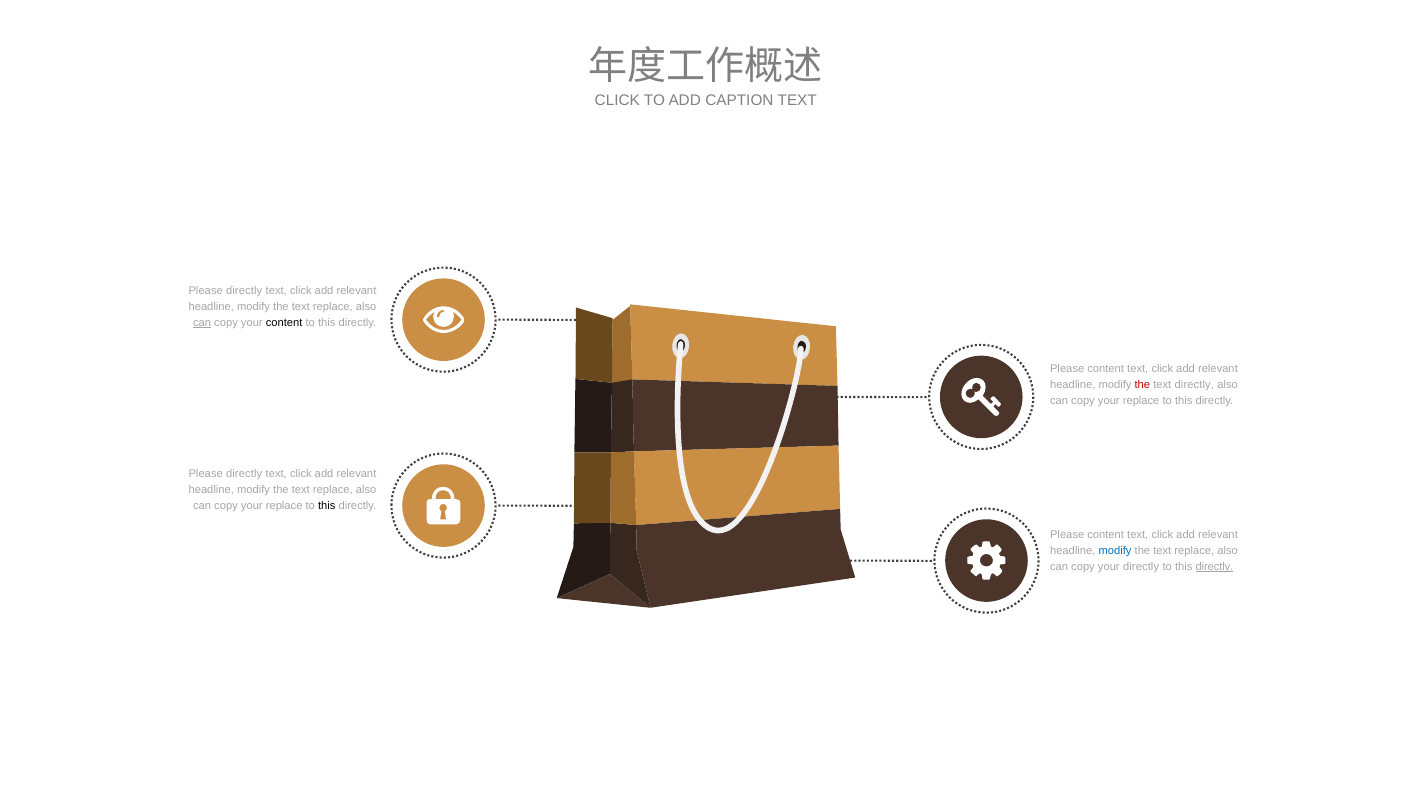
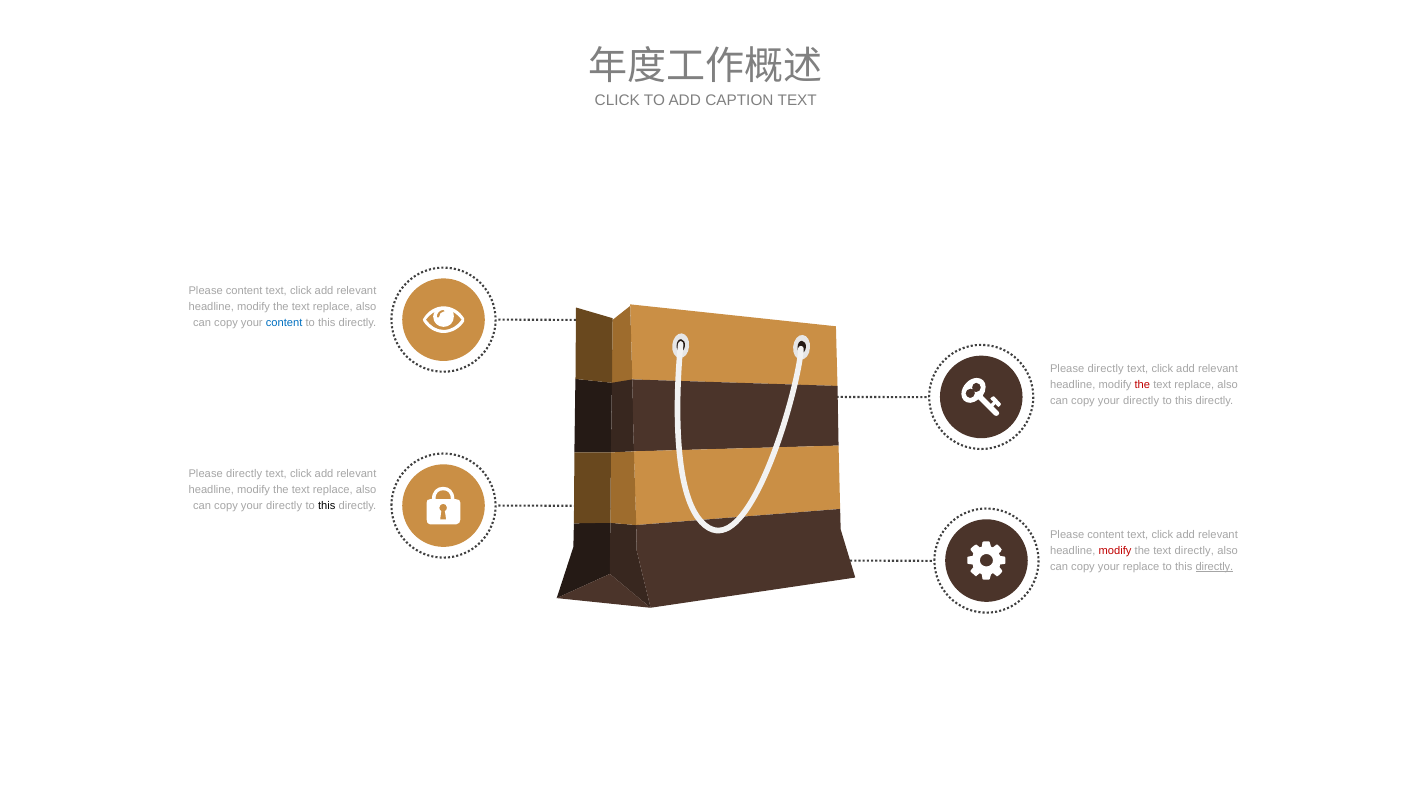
directly: directly -> content (244, 291)
can underline: present -> none (202, 323)
content colour: black -> blue (284, 323)
content: content -> directly (1106, 369)
directly: directly -> replace (1194, 385)
replace: replace -> directly (1141, 401)
replace: replace -> directly (284, 506)
modify colour: blue -> red (1115, 551)
replace: replace -> directly (1194, 551)
your directly: directly -> replace (1141, 567)
